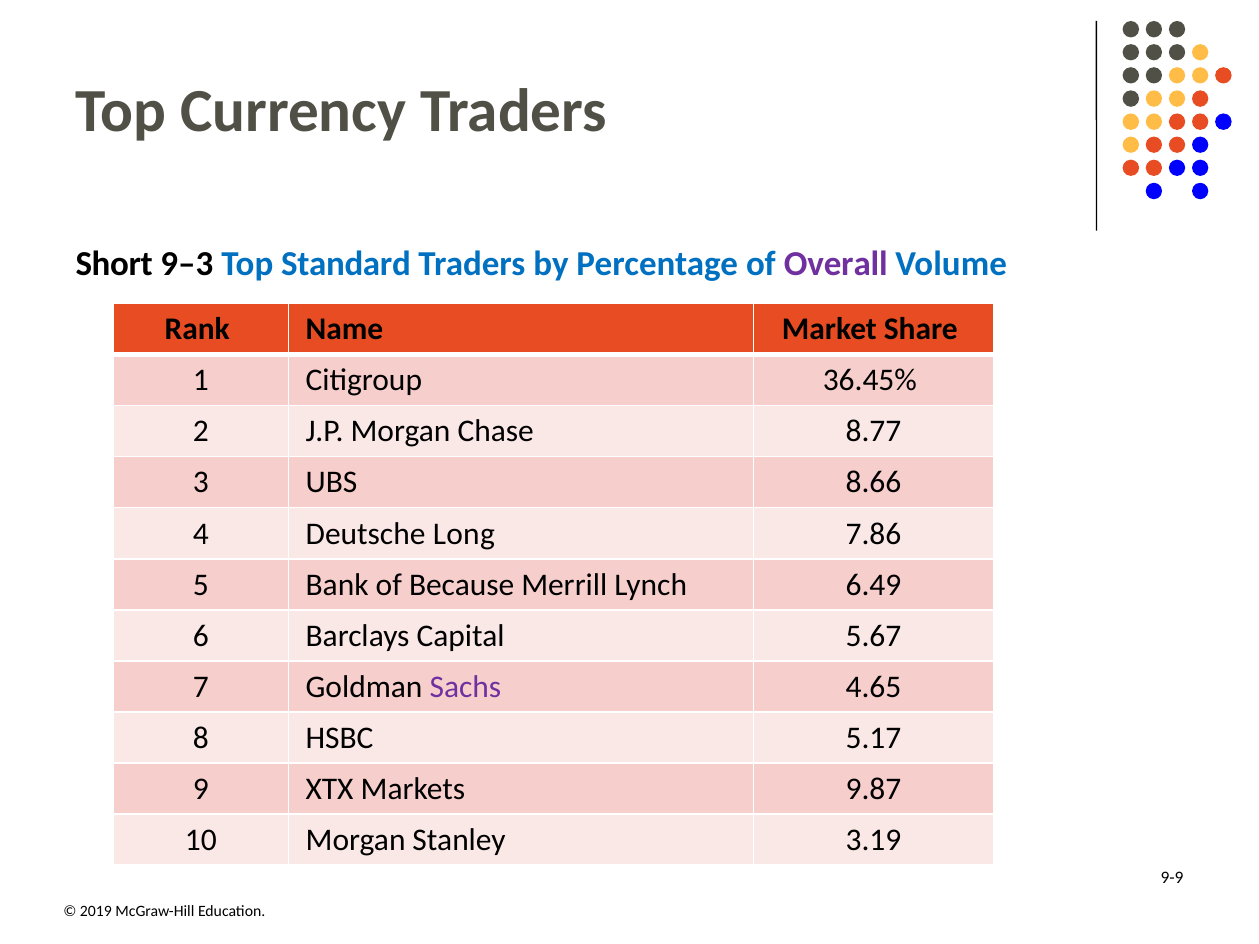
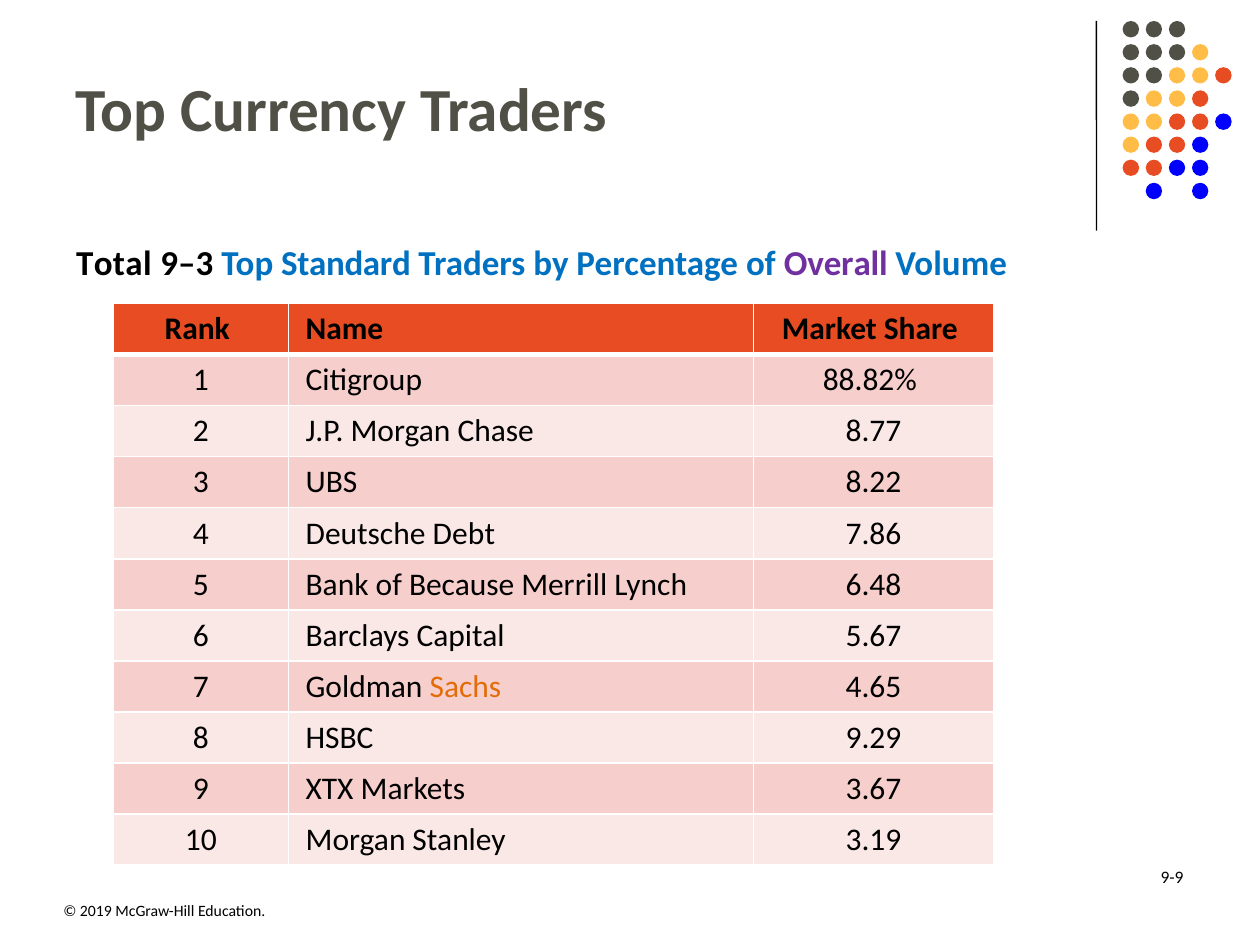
Short: Short -> Total (114, 264)
36.45%: 36.45% -> 88.82% (870, 381)
8.66: 8.66 -> 8.22 (873, 483)
Long: Long -> Debt (464, 534)
6.49: 6.49 -> 6.48 (873, 585)
Sachs colour: purple -> orange (465, 687)
5.17: 5.17 -> 9.29 (873, 738)
9.87: 9.87 -> 3.67 (873, 789)
